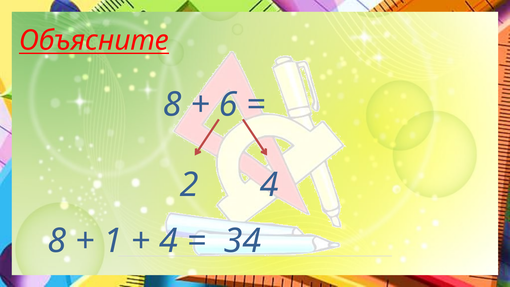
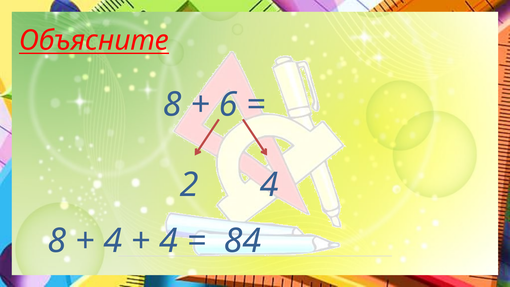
1: 1 -> 4 (113, 241)
34: 34 -> 84 (243, 241)
